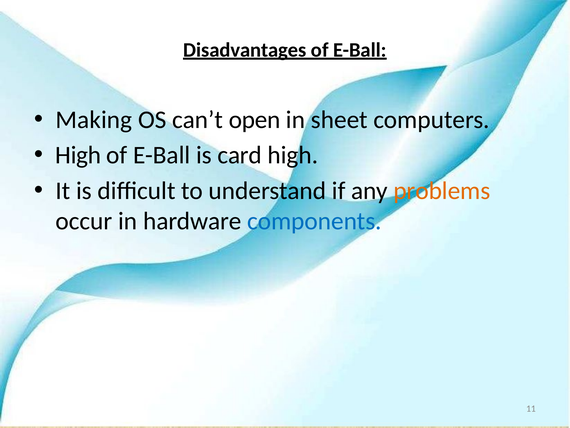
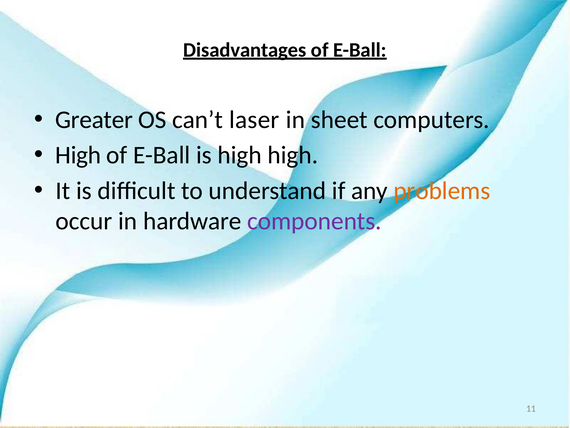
Making: Making -> Greater (94, 120)
open: open -> laser (254, 120)
is card: card -> high (240, 155)
components colour: blue -> purple (314, 221)
